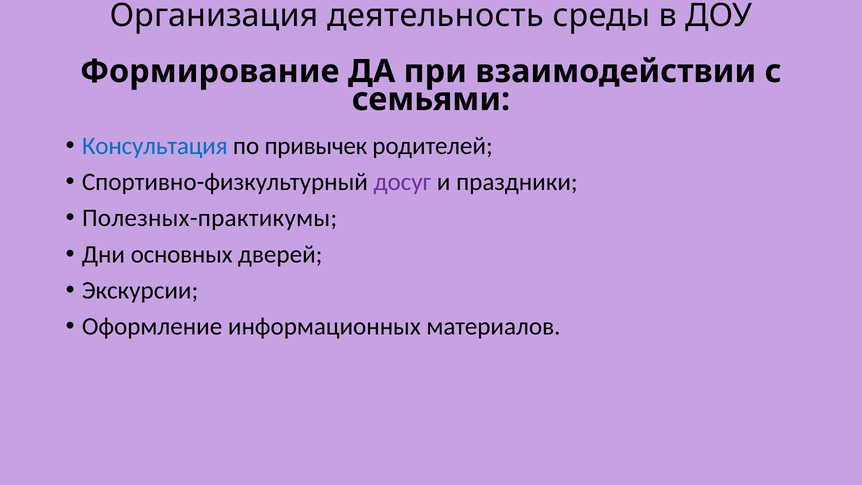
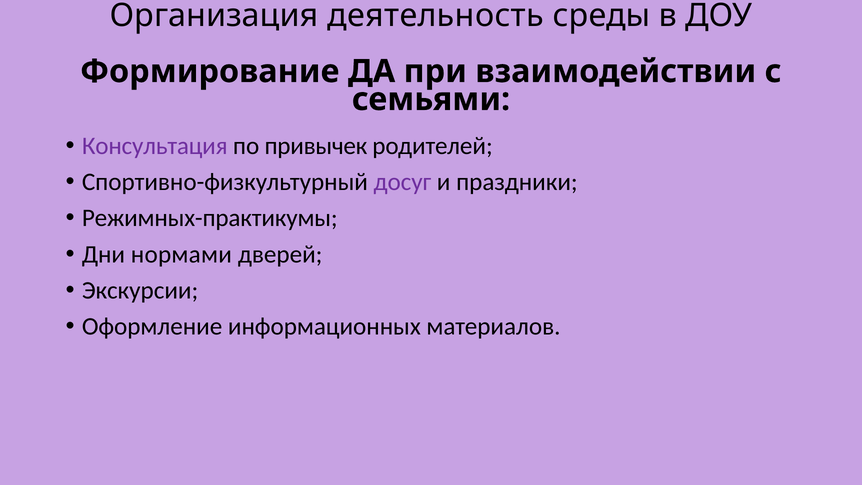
Консультация colour: blue -> purple (155, 146)
Полезных-практикумы: Полезных-практикумы -> Режимных-практикумы (210, 218)
основных: основных -> нормами (181, 254)
